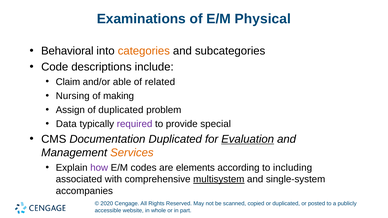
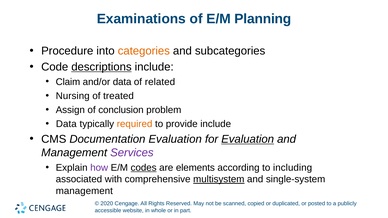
Physical: Physical -> Planning (263, 19)
Behavioral: Behavioral -> Procedure (67, 51)
descriptions underline: none -> present (101, 67)
and/or able: able -> data (122, 82)
making: making -> treated (118, 96)
of duplicated: duplicated -> conclusion (121, 110)
required colour: purple -> orange (135, 124)
provide special: special -> include (216, 124)
Documentation Duplicated: Duplicated -> Evaluation (175, 139)
Services colour: orange -> purple (132, 153)
codes underline: none -> present (144, 168)
accompanies: accompanies -> management (84, 191)
